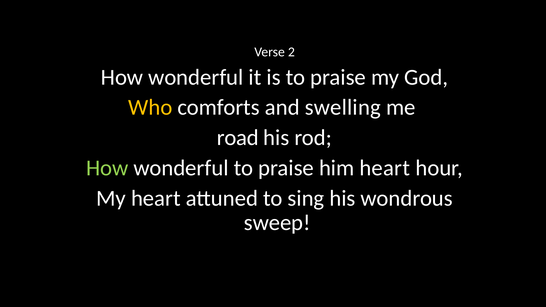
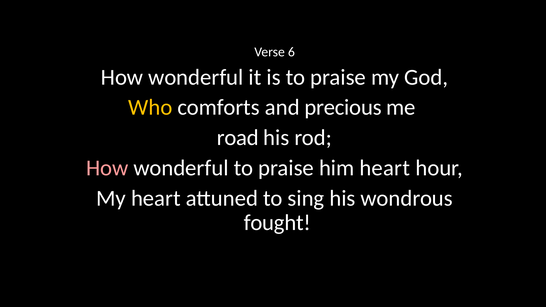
2: 2 -> 6 (291, 52)
swelling: swelling -> precious (343, 108)
How colour: light green -> pink (107, 168)
sweep: sweep -> fought (277, 223)
